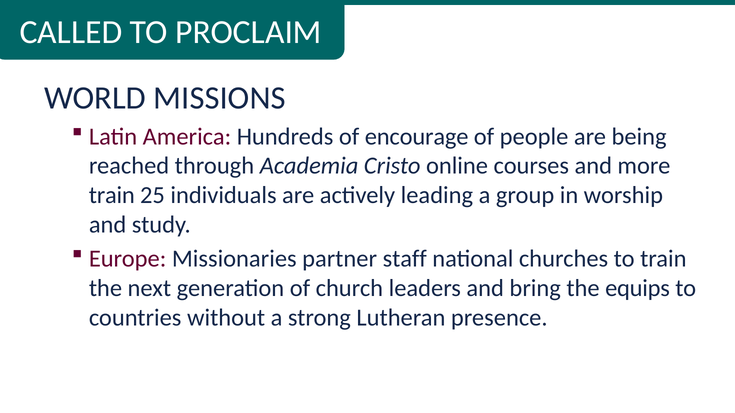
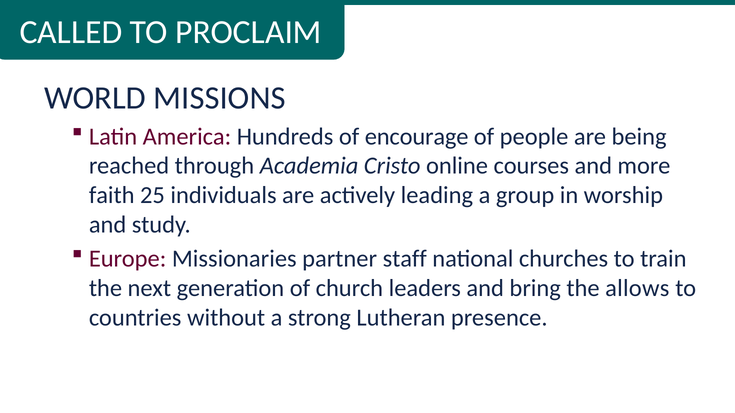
train: train -> faith (112, 195)
equips: equips -> allows (637, 289)
